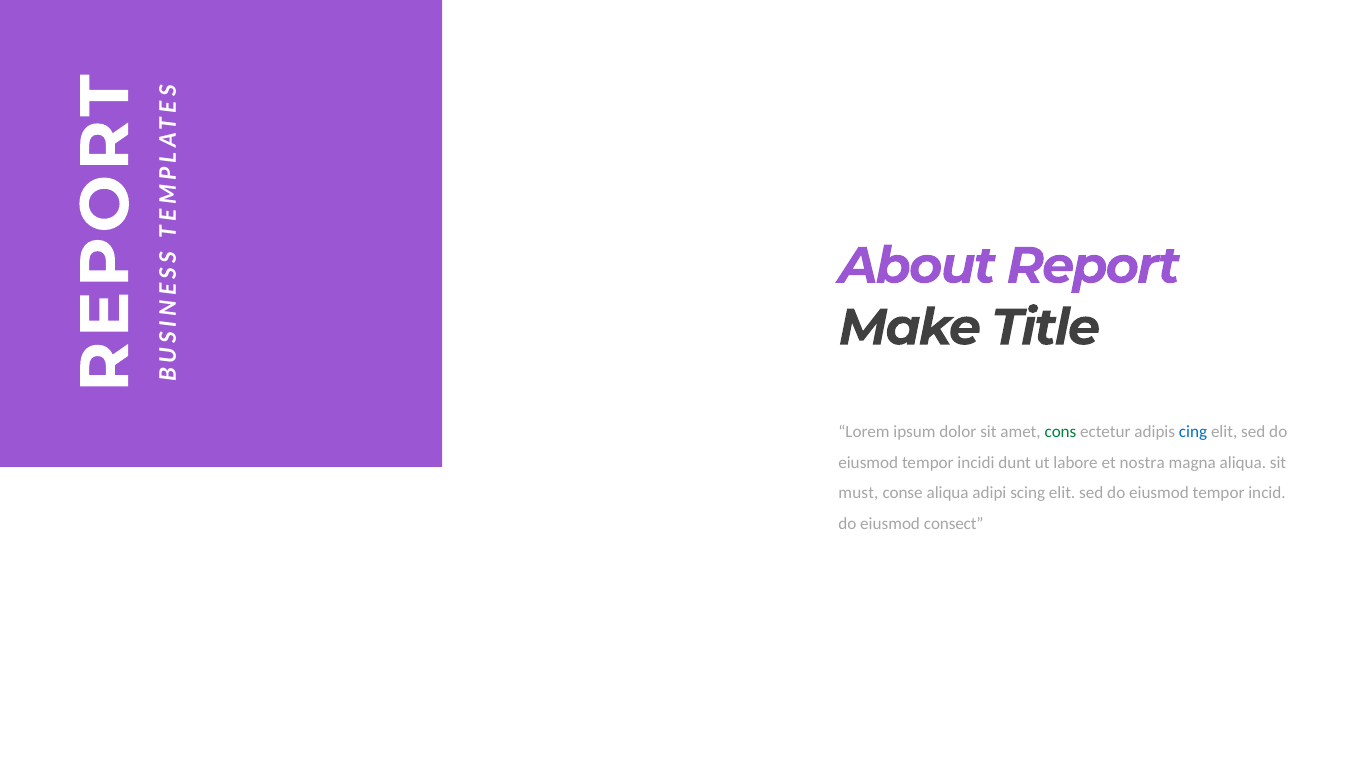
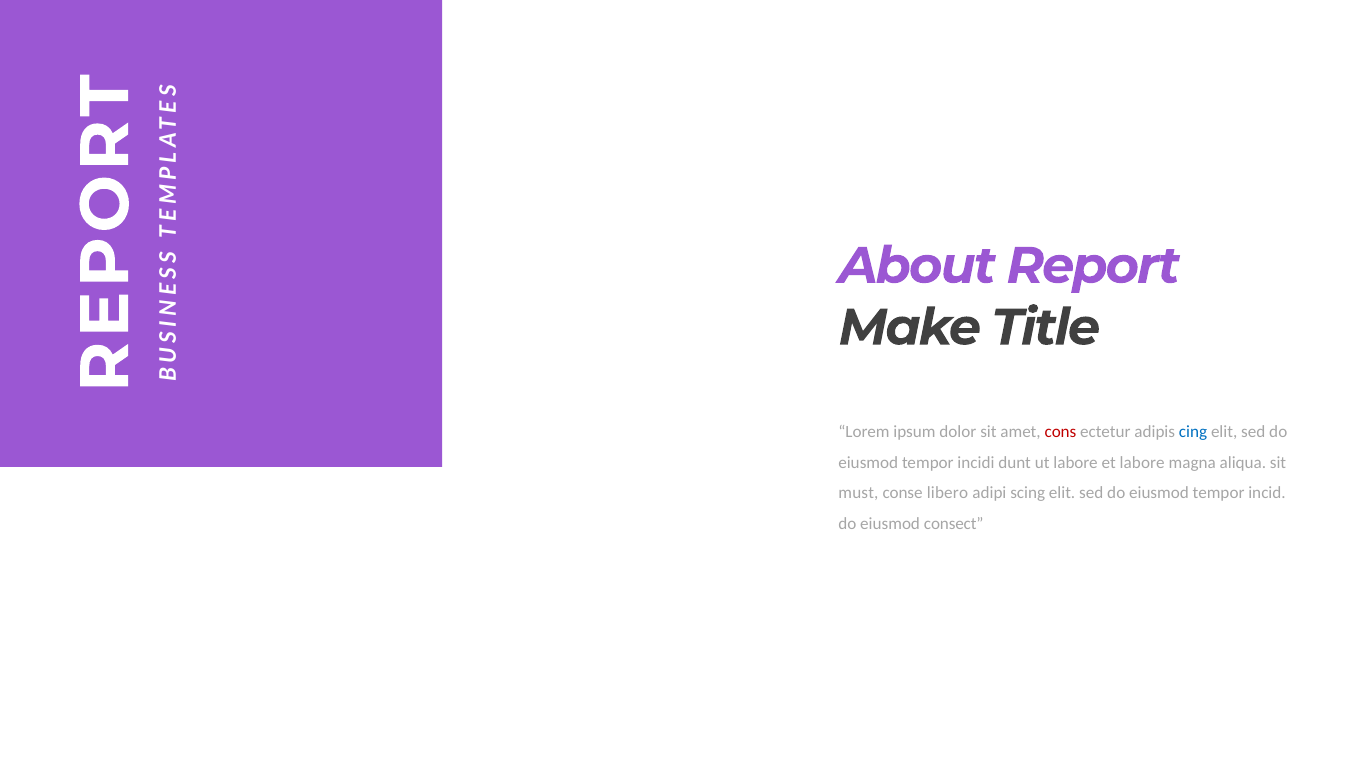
cons colour: green -> red (1060, 432)
et nostra: nostra -> labore (1142, 463)
conse aliqua: aliqua -> libero (947, 493)
